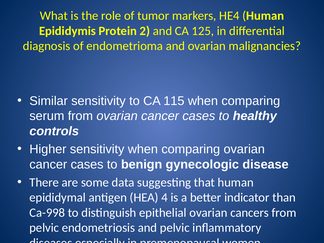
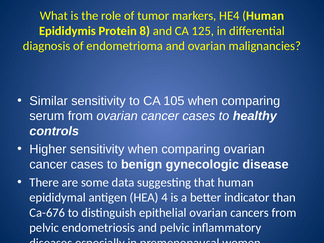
2: 2 -> 8 (145, 31)
115: 115 -> 105 (174, 101)
Ca-998: Ca-998 -> Ca-676 (47, 213)
